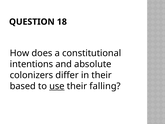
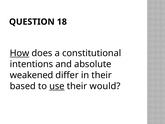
How underline: none -> present (20, 53)
colonizers: colonizers -> weakened (32, 75)
falling: falling -> would (105, 86)
